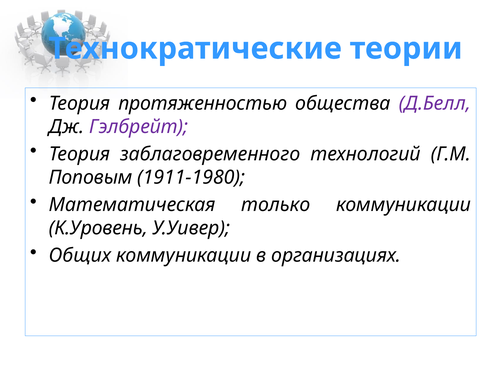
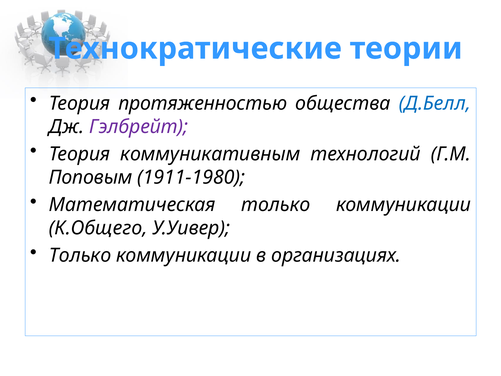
Д.Белл colour: purple -> blue (435, 103)
заблаговременного: заблаговременного -> коммуникативным (210, 154)
К.Уровень: К.Уровень -> К.Общего (98, 228)
Общих: Общих -> Только (80, 255)
